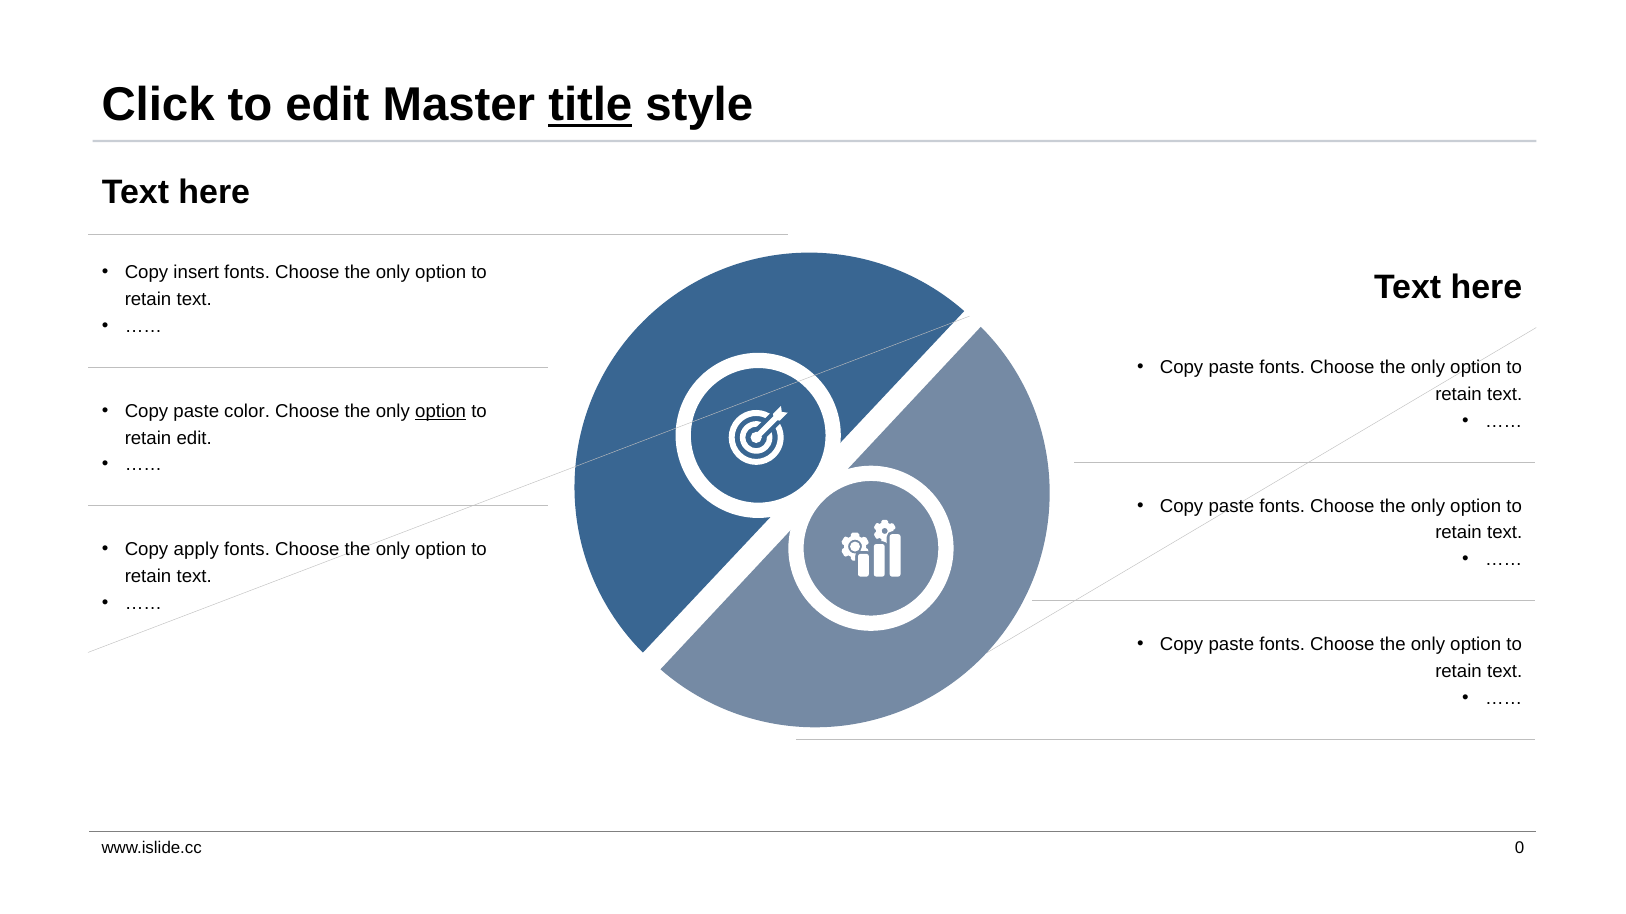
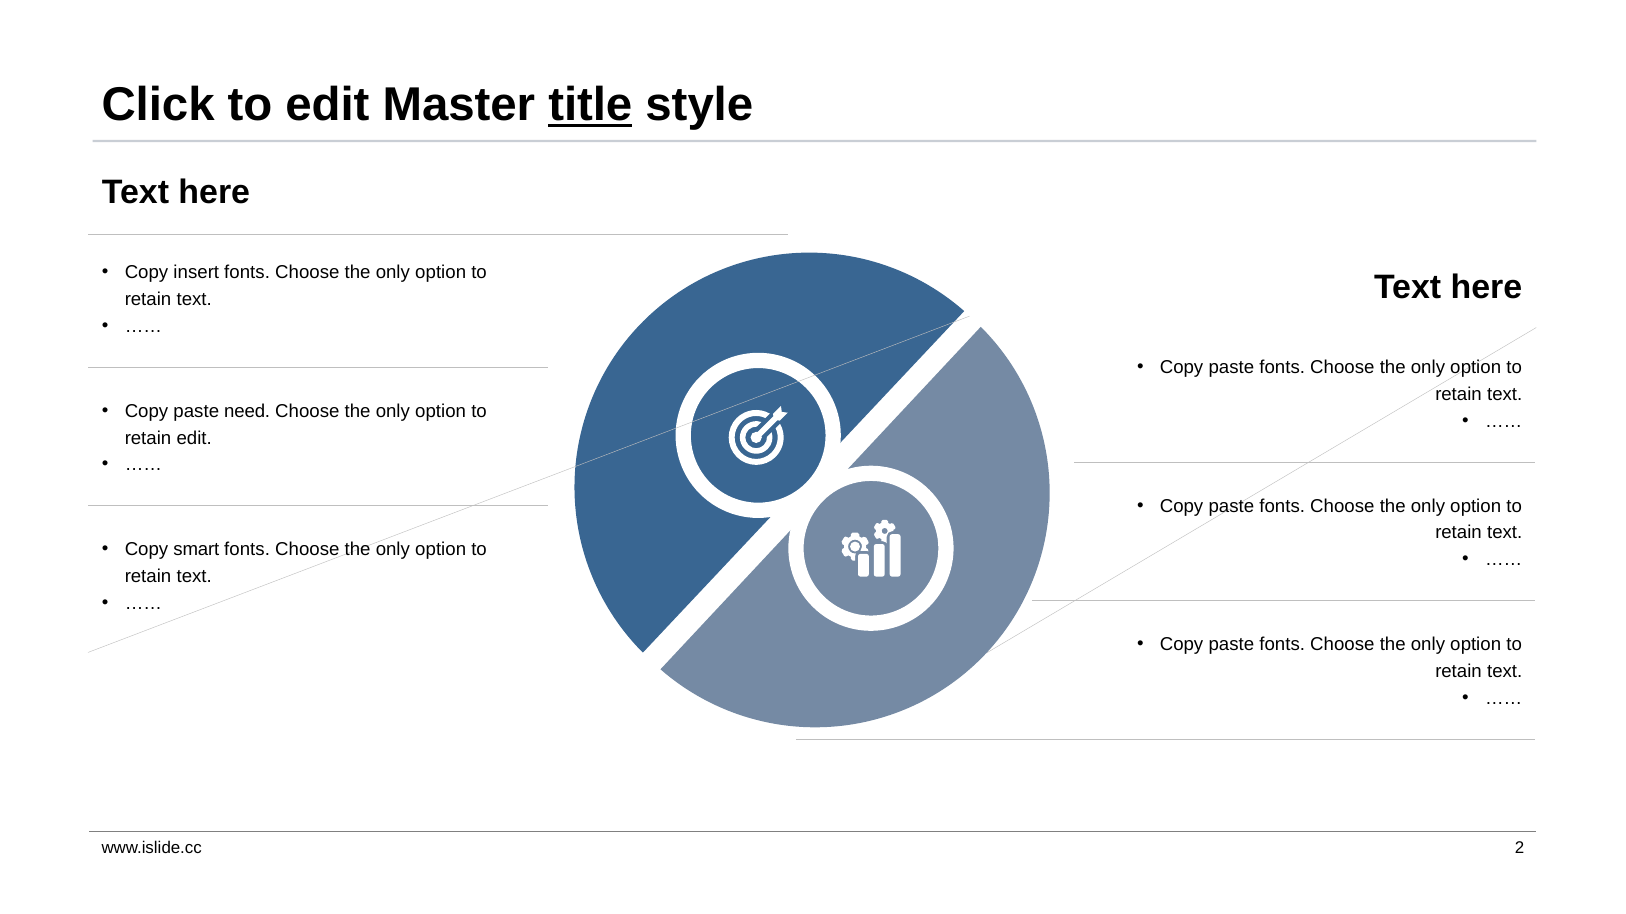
color: color -> need (247, 411)
option underline: present -> none (441, 411)
apply: apply -> smart (196, 550)
0: 0 -> 2 (1520, 848)
